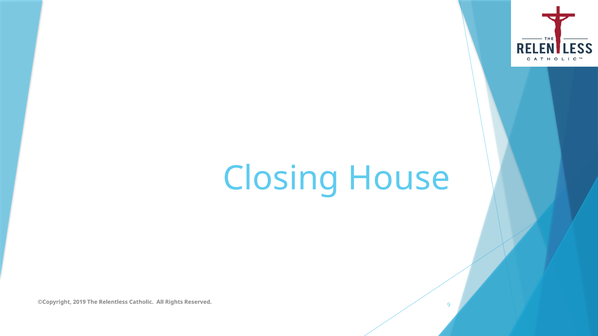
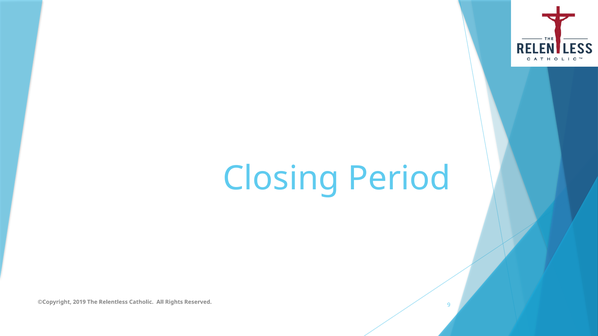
House: House -> Period (399, 179)
